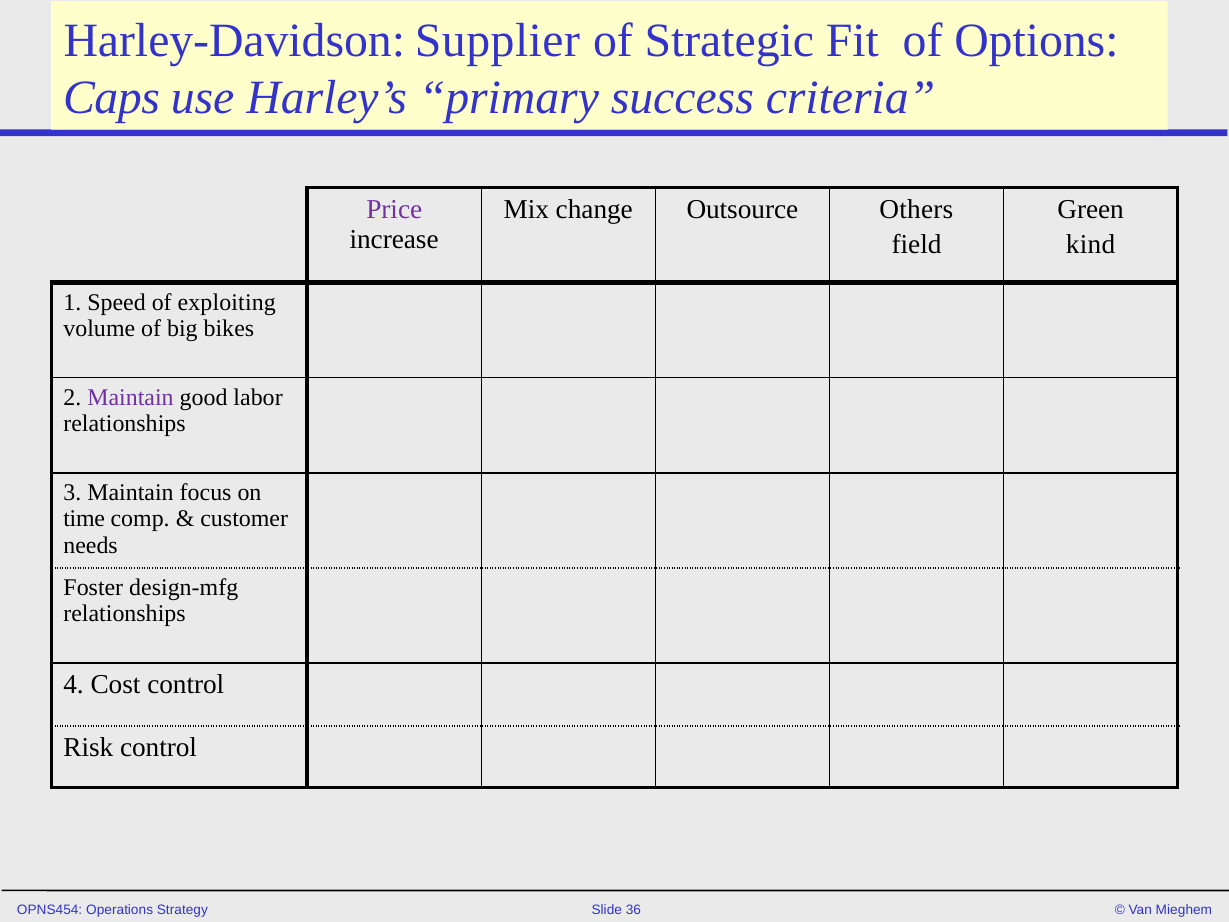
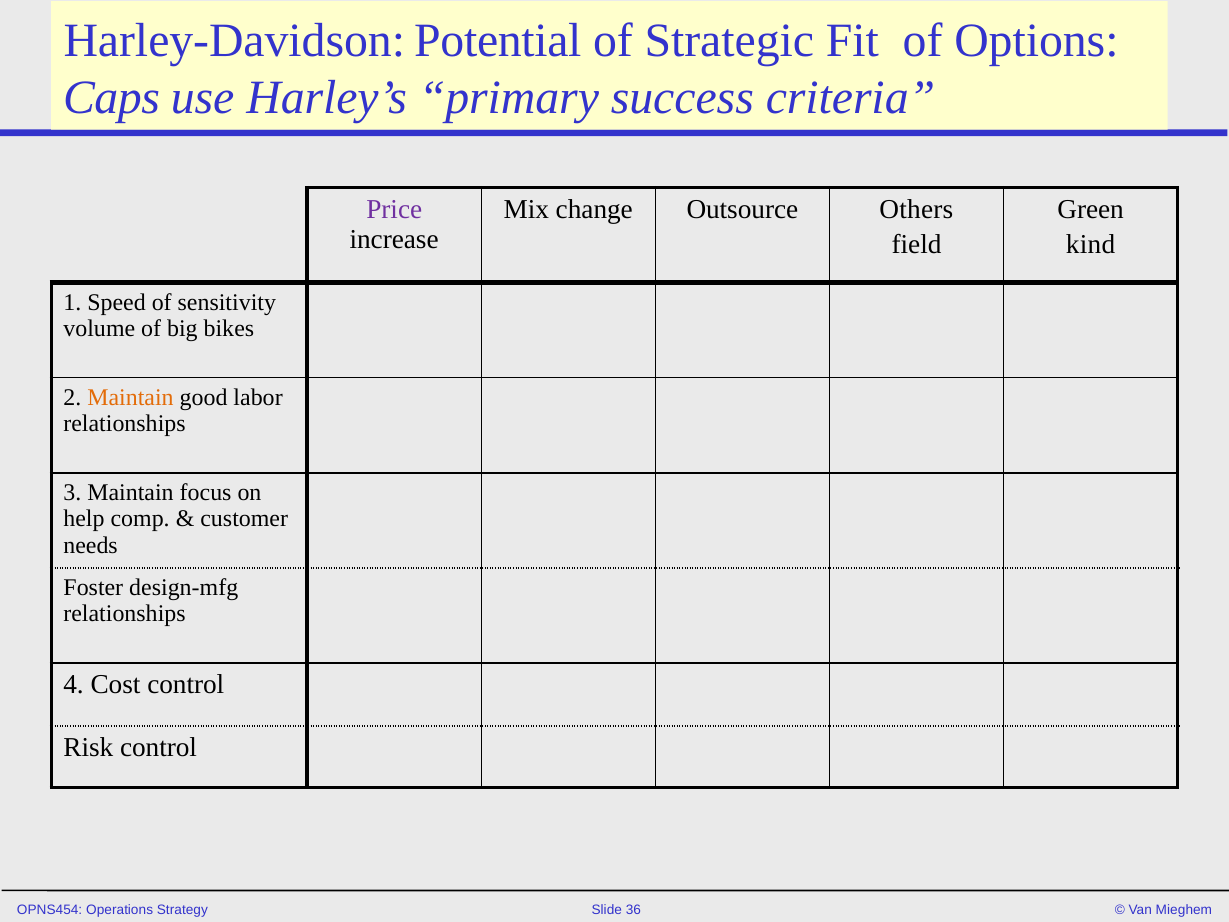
Supplier: Supplier -> Potential (498, 41)
exploiting: exploiting -> sensitivity (227, 302)
Maintain colour: purple -> orange (131, 397)
time: time -> help (84, 519)
